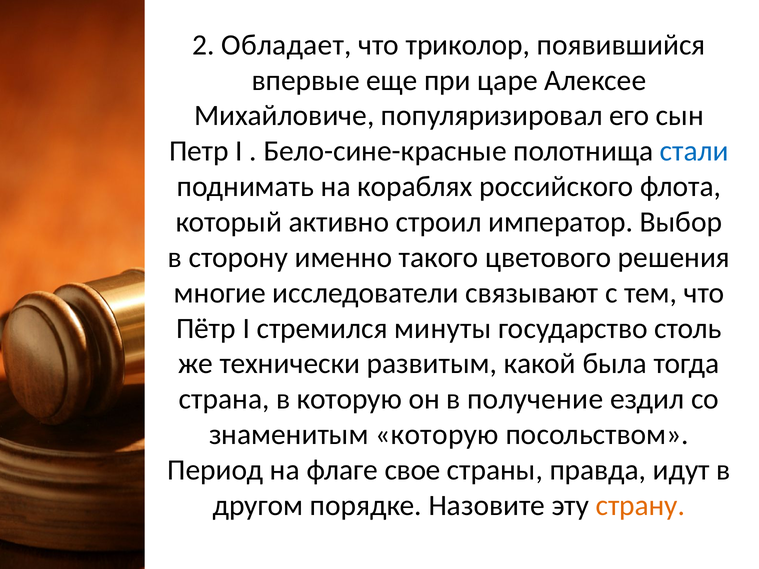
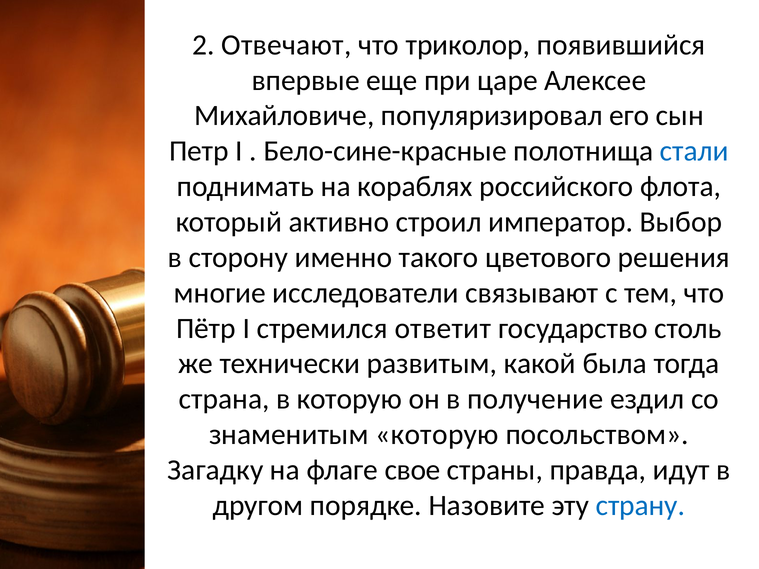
Обладает: Обладает -> Отвечают (286, 45)
минуты: минуты -> ответит (443, 328)
Период: Период -> Загадку (215, 470)
страну colour: orange -> blue (640, 506)
